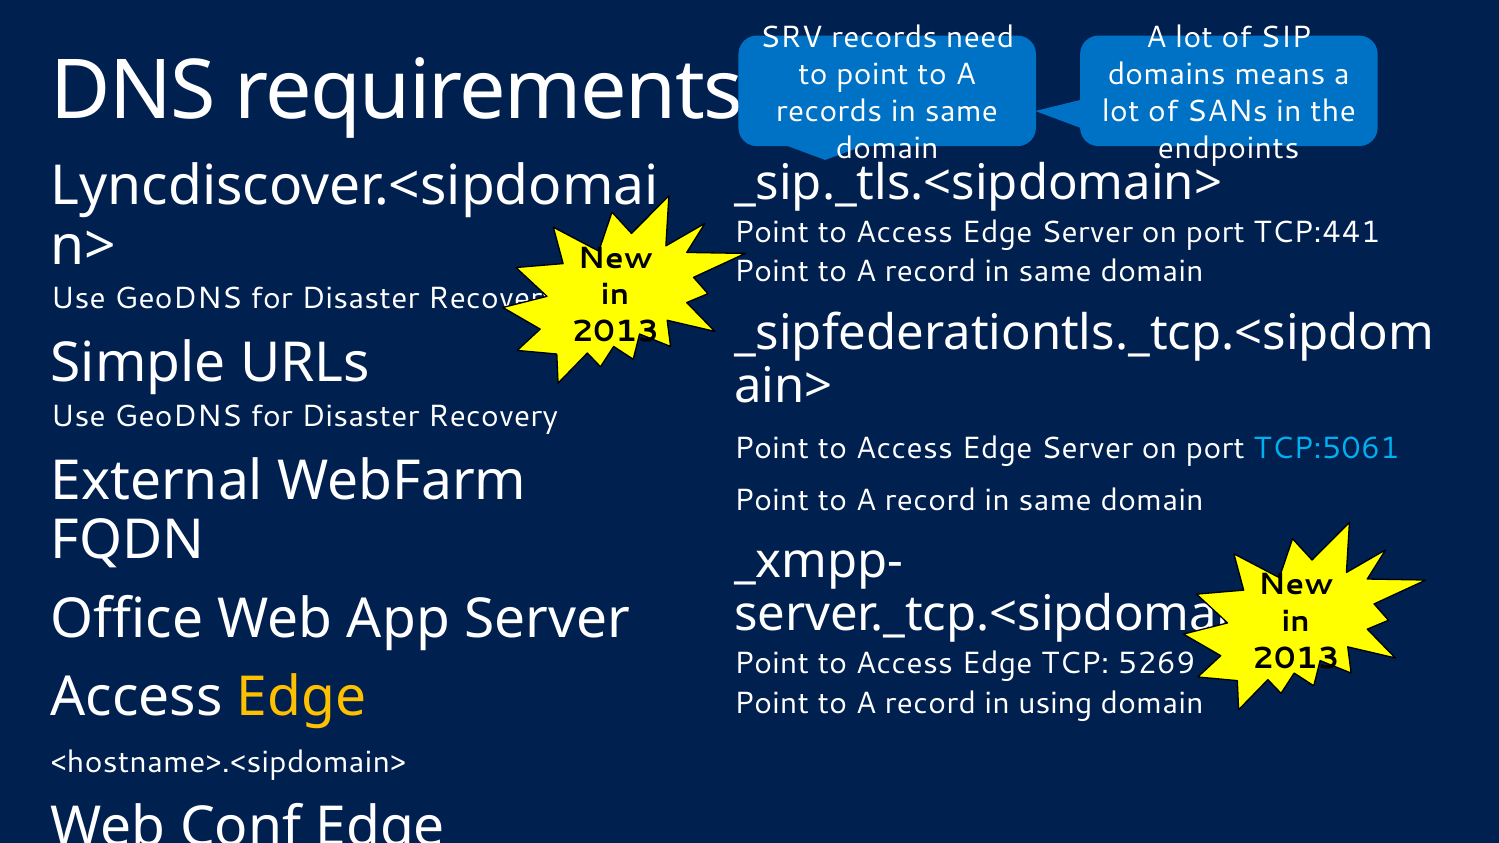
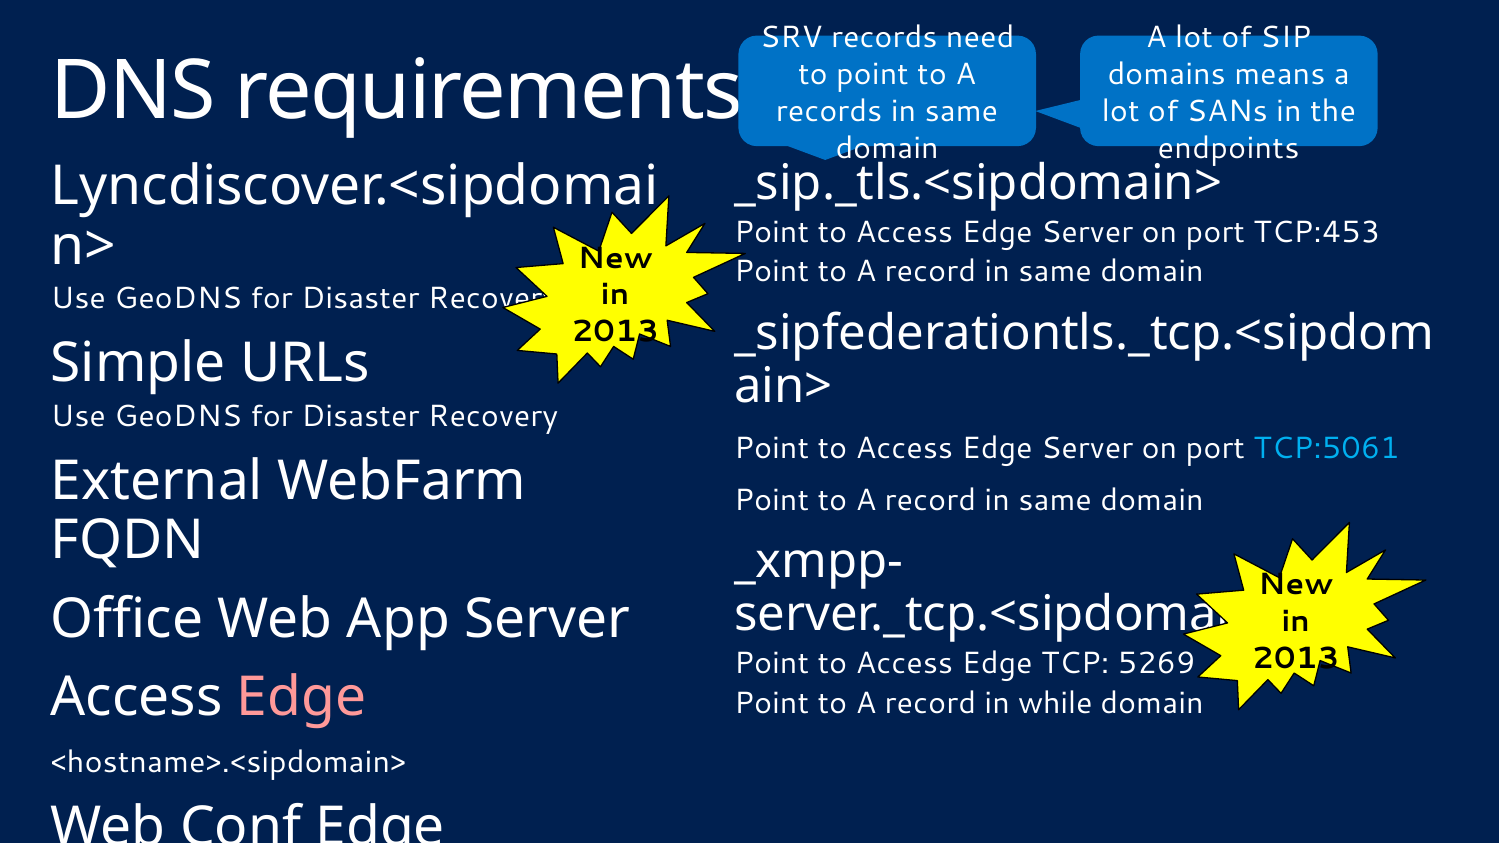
TCP:441: TCP:441 -> TCP:453 (1317, 233)
Edge colour: yellow -> pink (302, 697)
using: using -> while (1055, 703)
